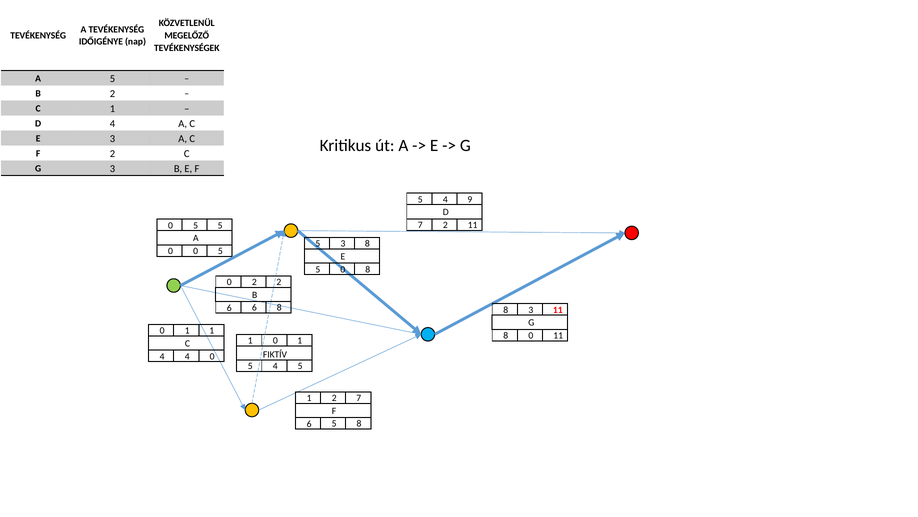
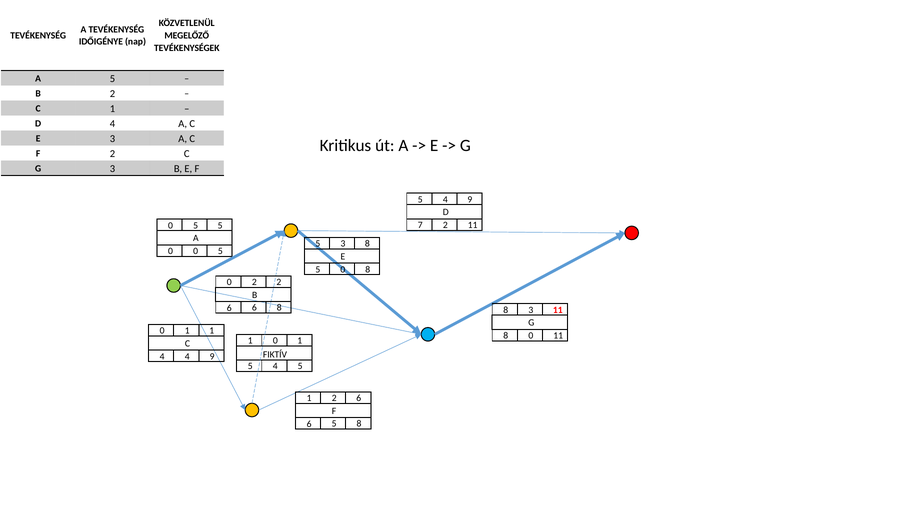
4 4 0: 0 -> 9 (212, 356)
1 2 7: 7 -> 6 (359, 398)
